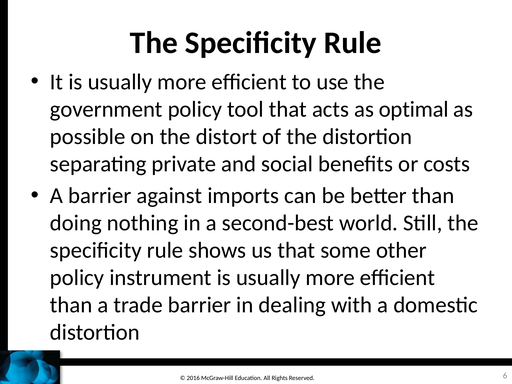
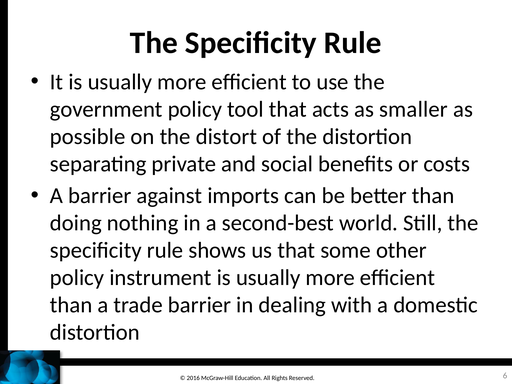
optimal: optimal -> smaller (414, 109)
